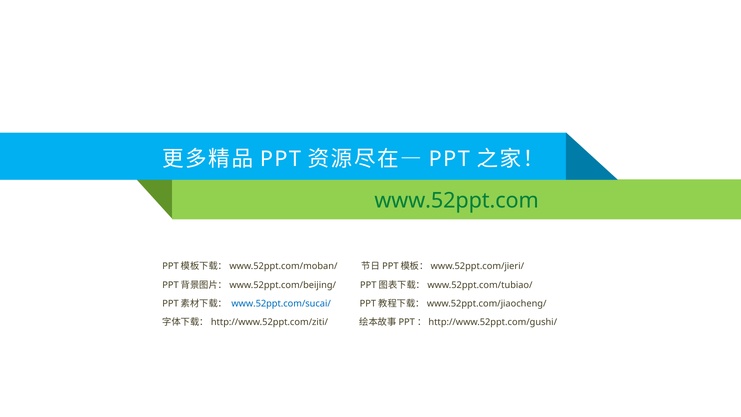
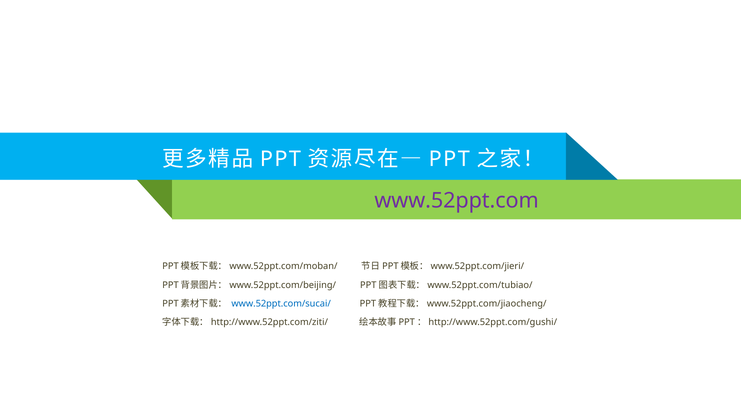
www.52ppt.com colour: green -> purple (457, 201)
